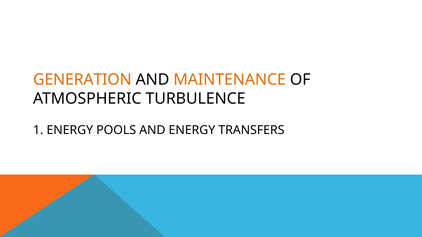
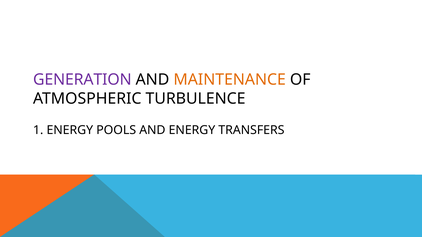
GENERATION colour: orange -> purple (82, 80)
